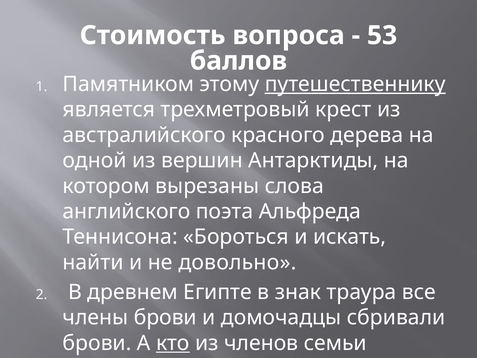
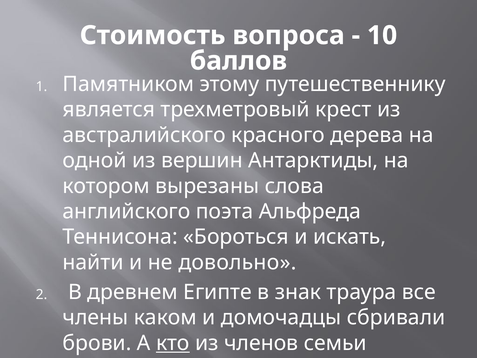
53: 53 -> 10 (382, 35)
путешественнику underline: present -> none (355, 84)
члены брови: брови -> каком (165, 317)
